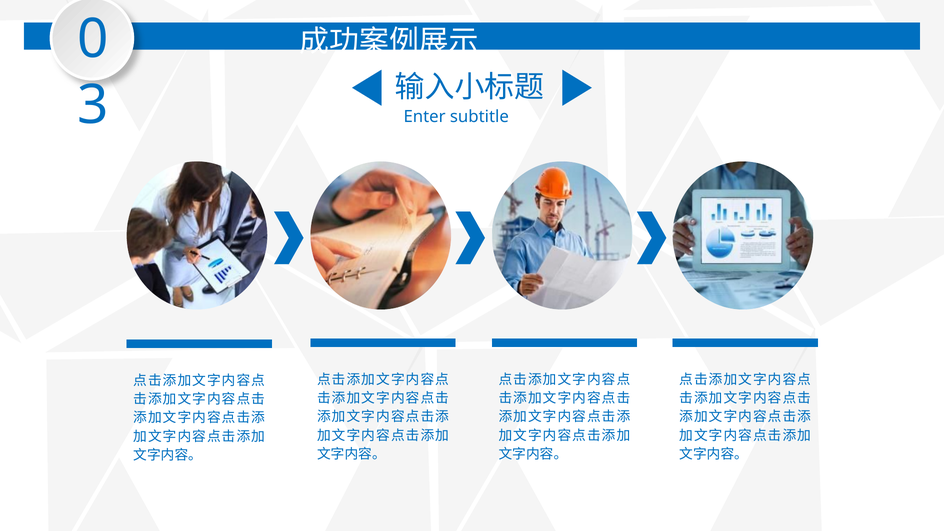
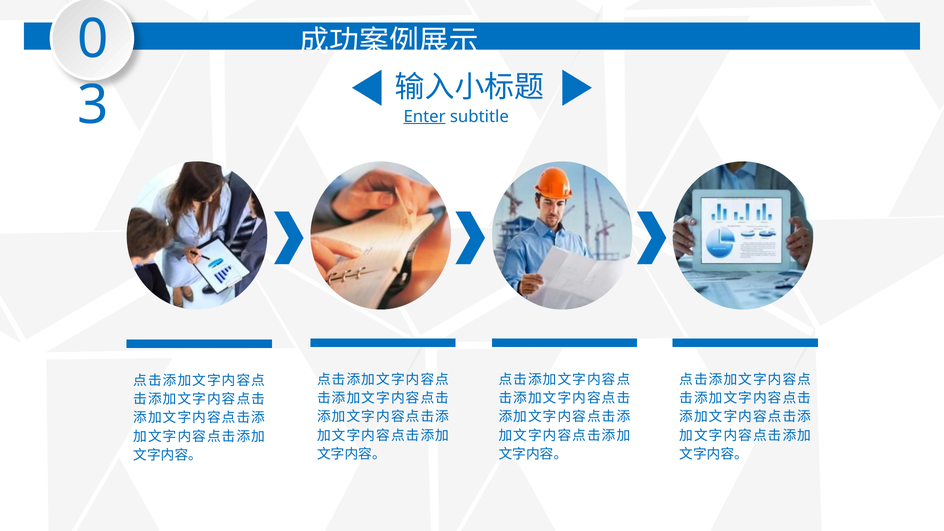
Enter underline: none -> present (425, 116)
